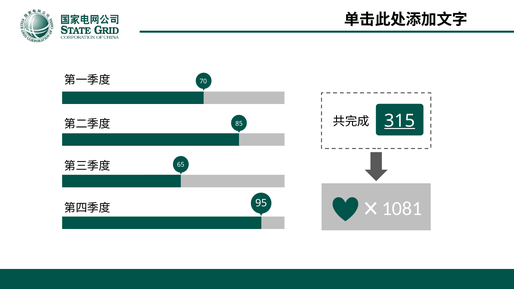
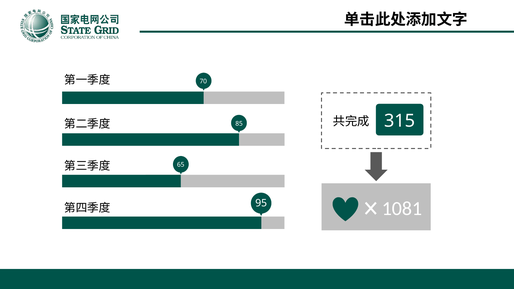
315 underline: present -> none (400, 121)
